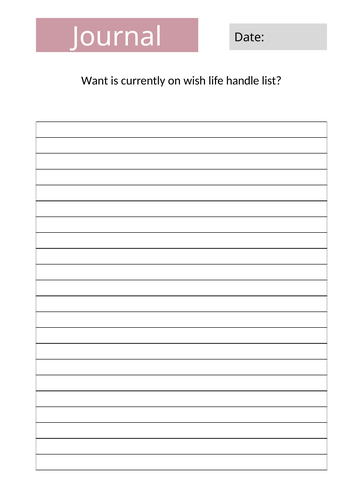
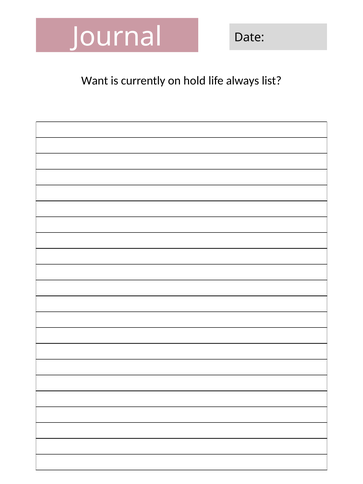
wish: wish -> hold (195, 81)
handle: handle -> always (243, 81)
